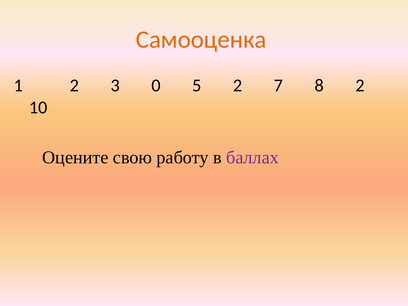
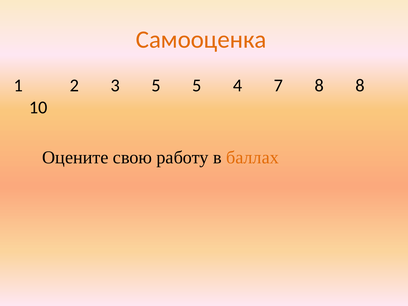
3 0: 0 -> 5 (156, 86)
5 2: 2 -> 4 (238, 86)
8 2: 2 -> 8 (360, 86)
баллах colour: purple -> orange (252, 158)
